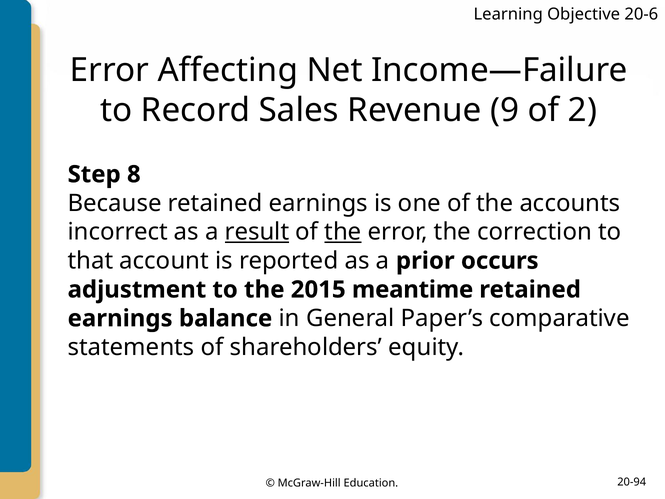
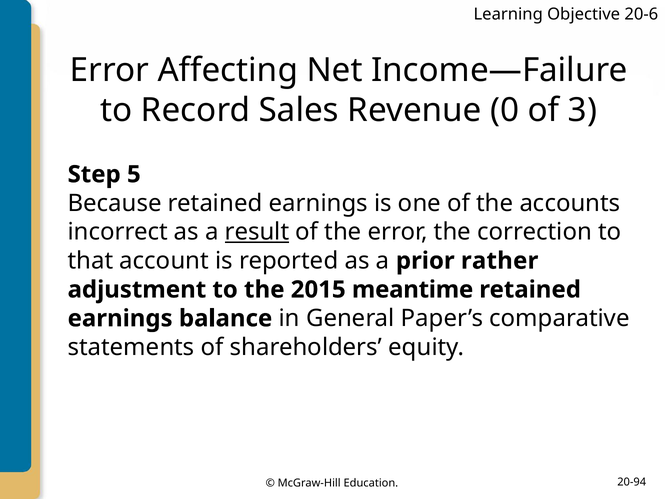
9: 9 -> 0 (505, 110)
2: 2 -> 3 (582, 110)
8: 8 -> 5 (134, 174)
the underline: present -> none (343, 232)
occurs: occurs -> rather (500, 261)
